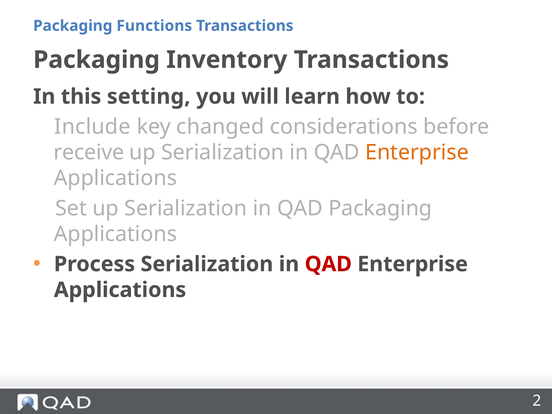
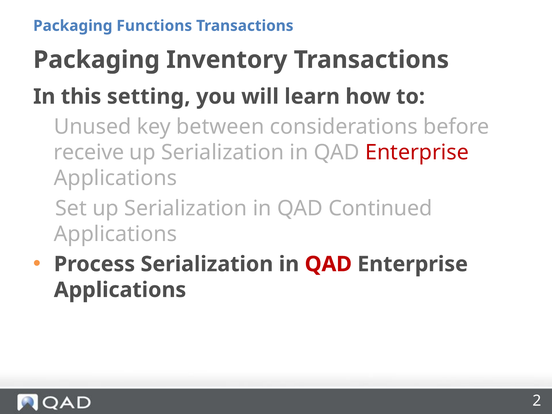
Include: Include -> Unused (93, 127)
changed: changed -> between (220, 127)
Enterprise colour: orange -> red (417, 152)
QAD Packaging: Packaging -> Continued (380, 208)
